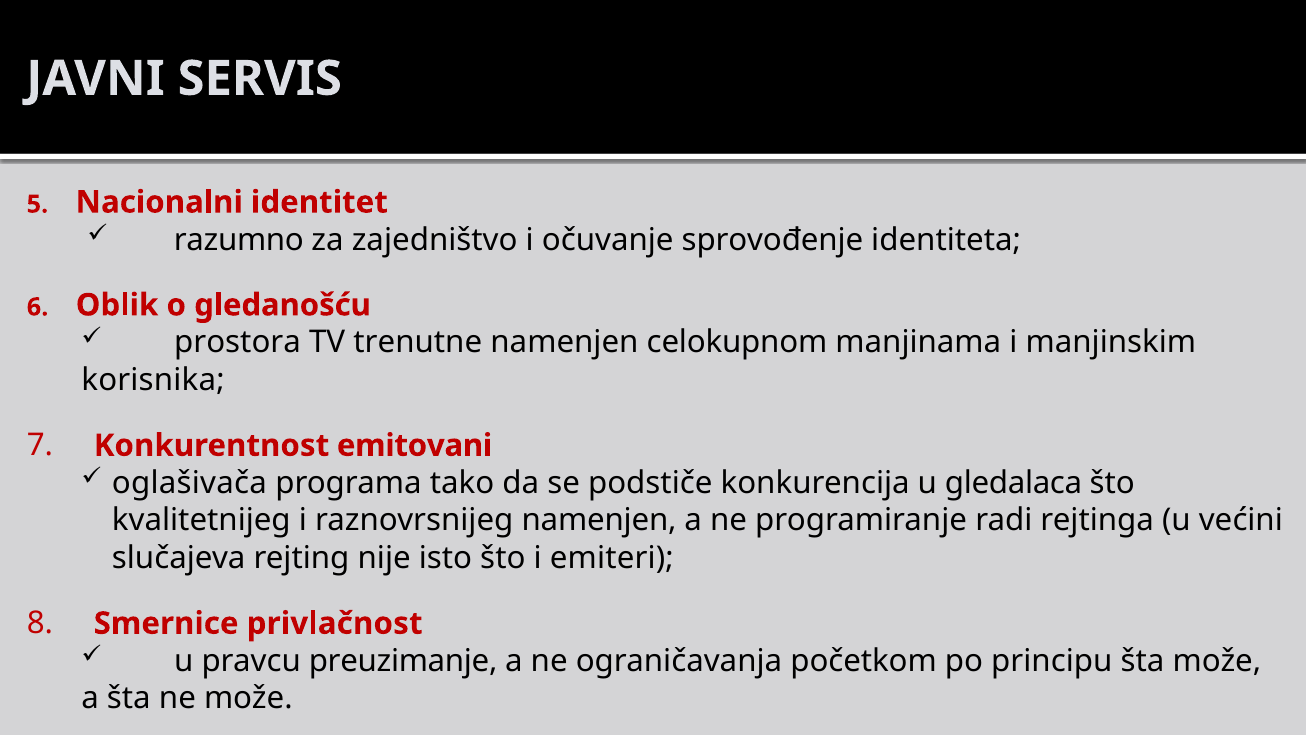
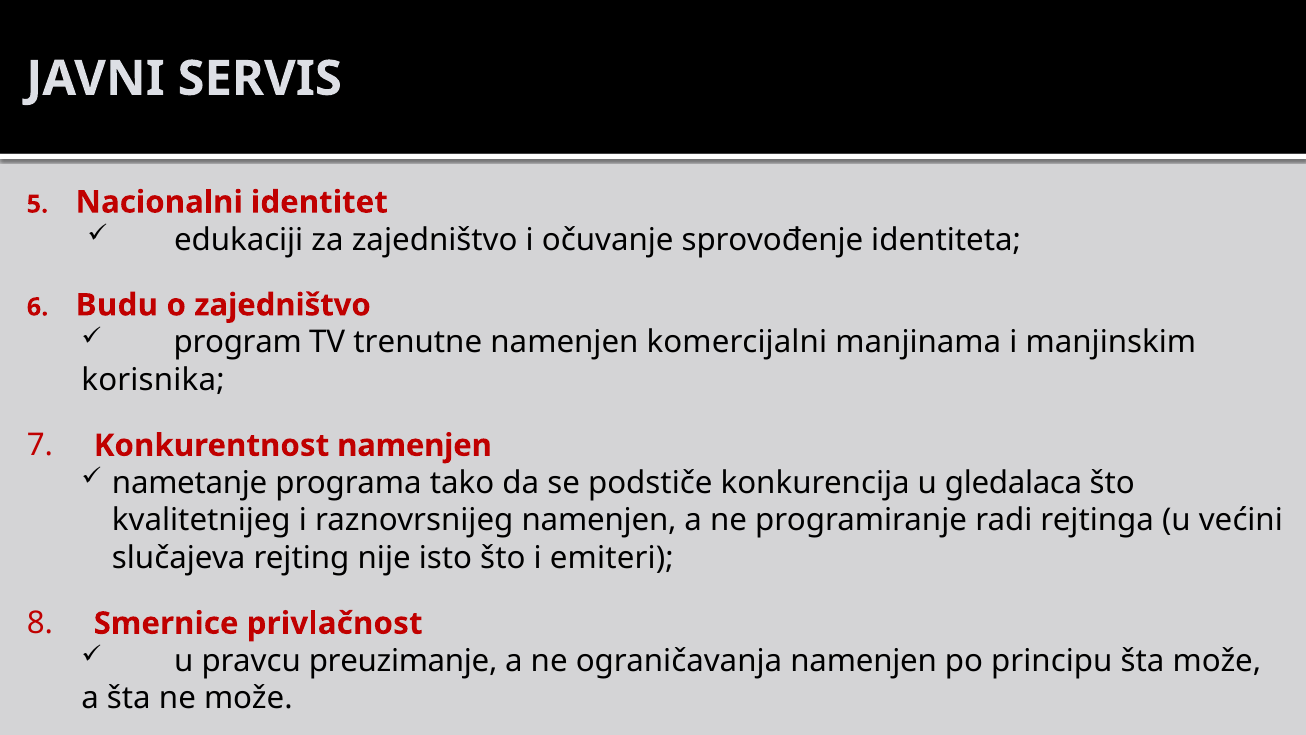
razumno: razumno -> edukaciji (239, 240)
Oblik: Oblik -> Budu (117, 305)
o gledanošću: gledanošću -> zajedništvo (283, 305)
prostora: prostora -> program (238, 342)
celokupnom: celokupnom -> komercijalni (737, 342)
Konkurentnost emitovani: emitovani -> namenjen (415, 445)
oglašivača: oglašivača -> nametanje (190, 483)
ograničavanja početkom: početkom -> namenjen (864, 661)
